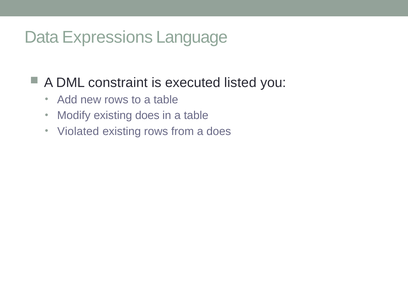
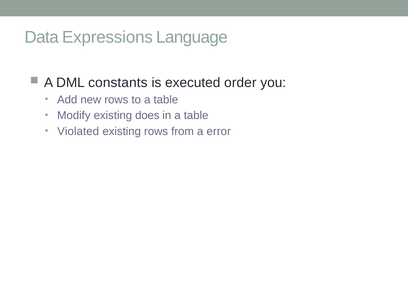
constraint: constraint -> constants (118, 83)
listed: listed -> order (240, 83)
a does: does -> error (219, 131)
